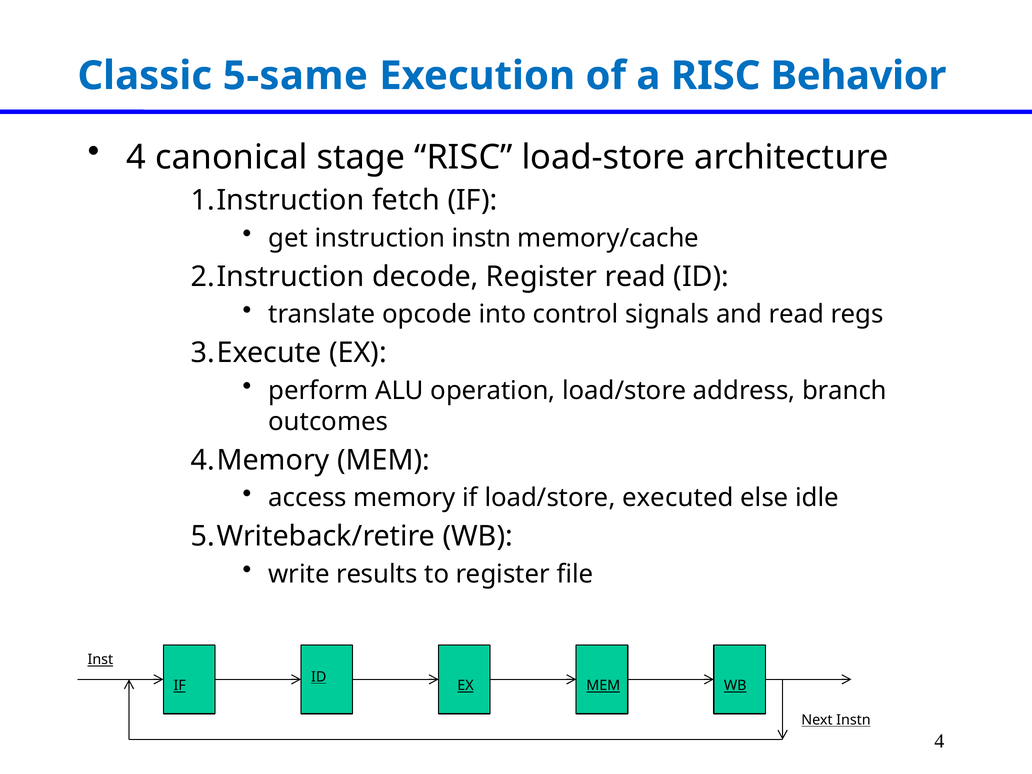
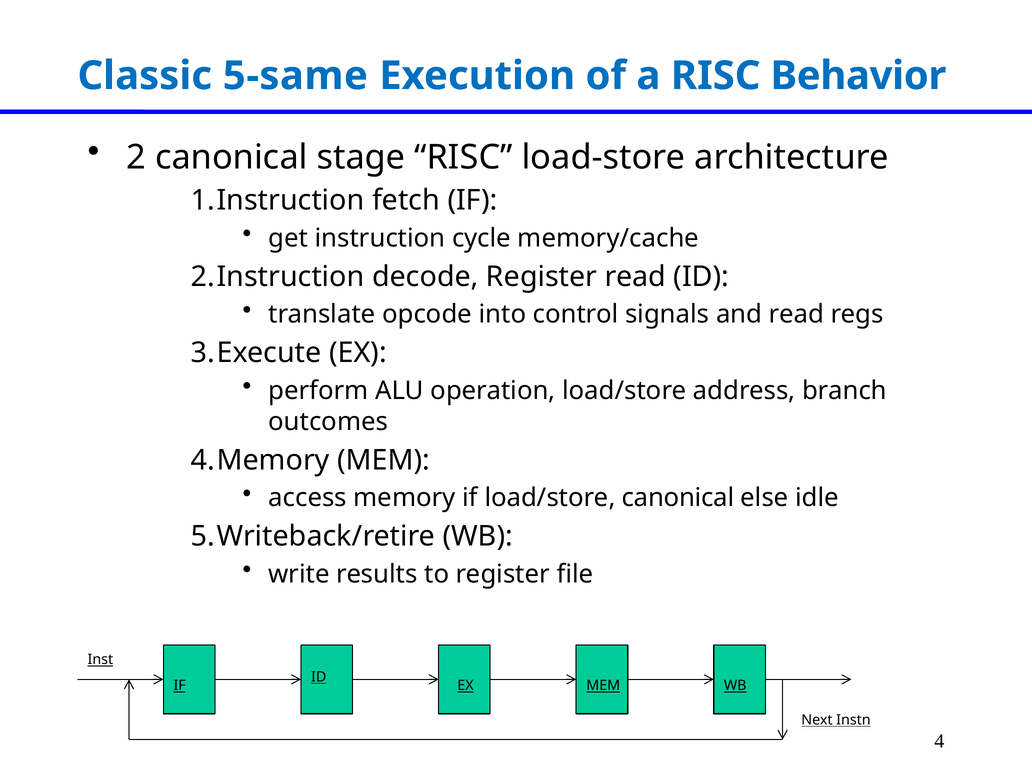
4: 4 -> 2 (136, 157)
instruction instn: instn -> cycle (481, 238)
load/store executed: executed -> canonical (678, 498)
